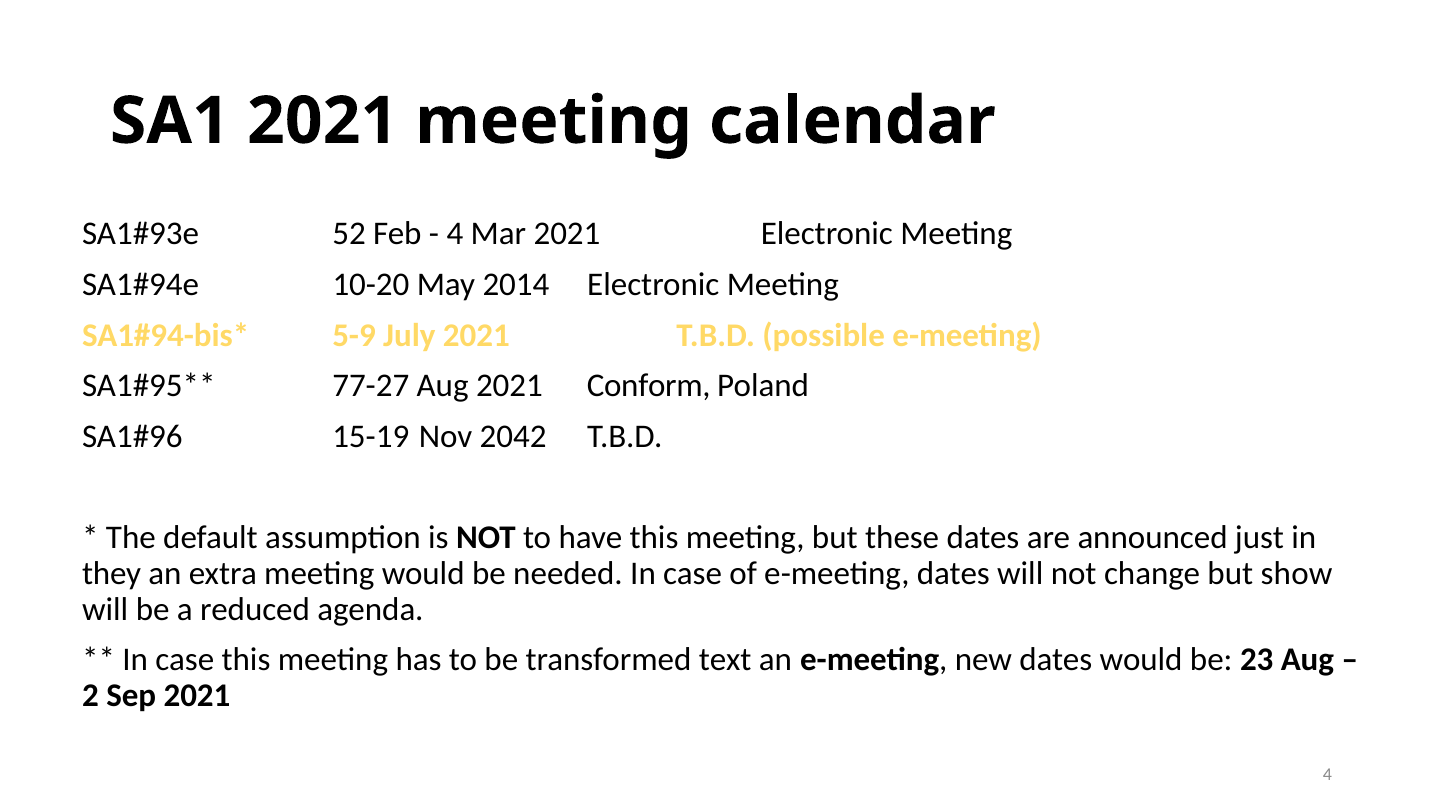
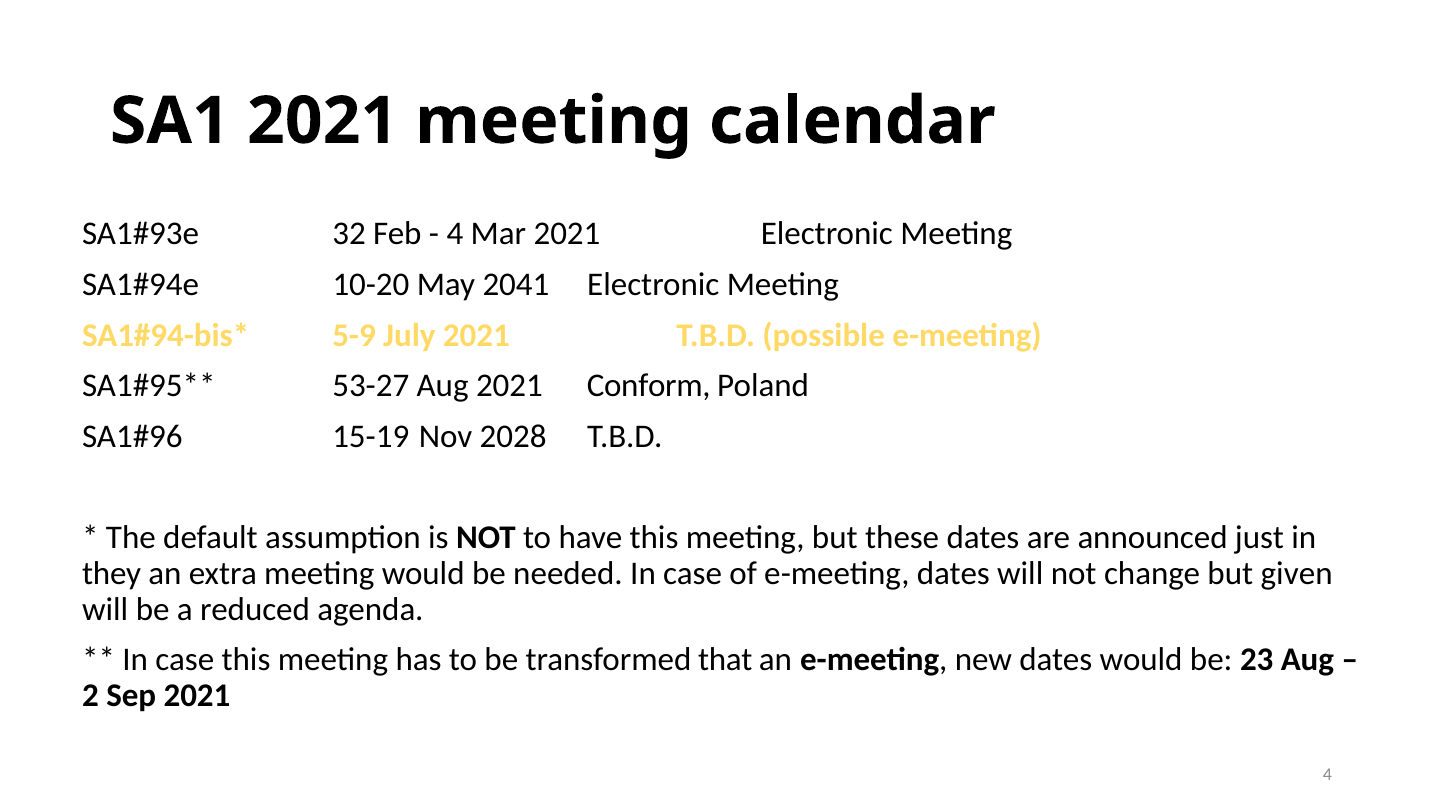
52: 52 -> 32 (349, 234)
2014: 2014 -> 2041 (516, 285)
77-27: 77-27 -> 53-27 (371, 386)
2042: 2042 -> 2028 (513, 437)
show: show -> given (1297, 574)
text: text -> that (725, 660)
